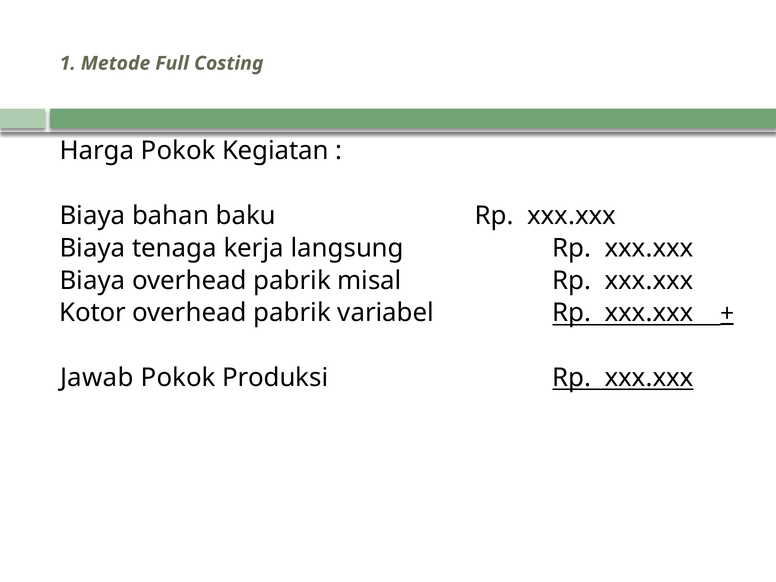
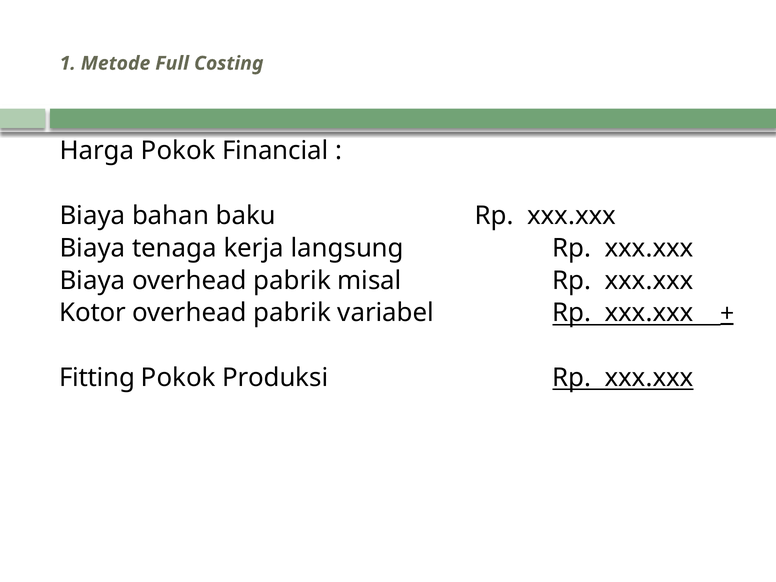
Kegiatan: Kegiatan -> Financial (275, 151)
Jawab: Jawab -> Fitting (97, 378)
